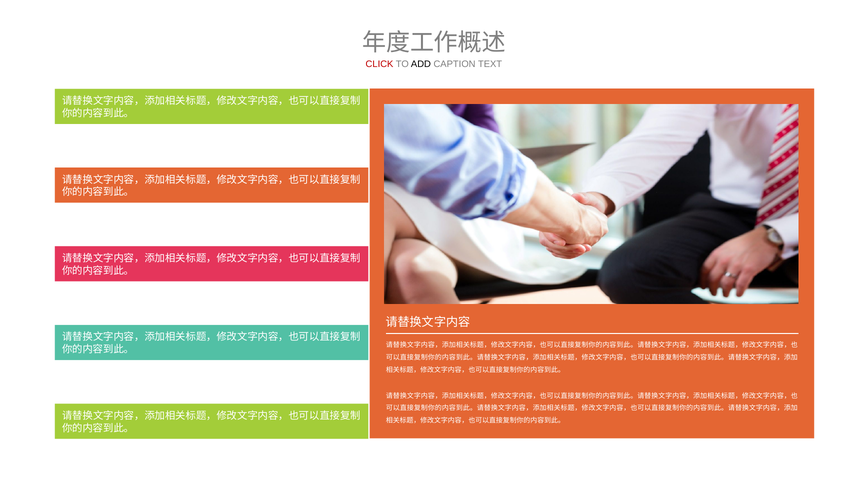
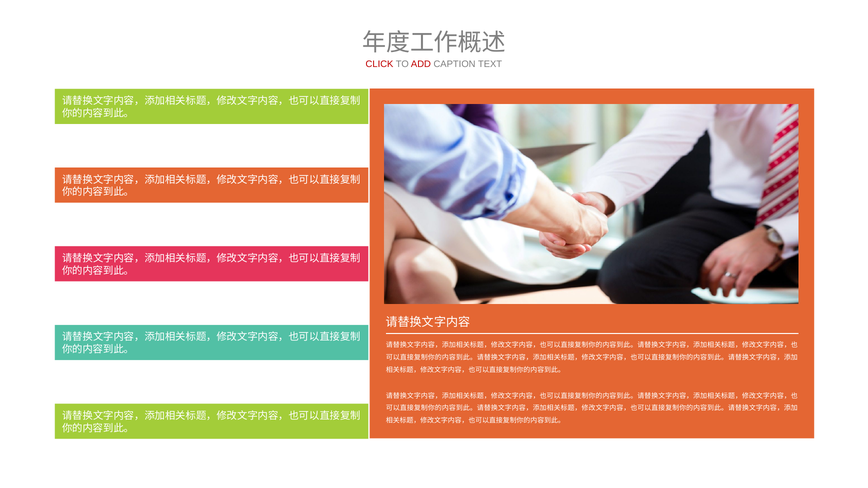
ADD colour: black -> red (421, 64)
